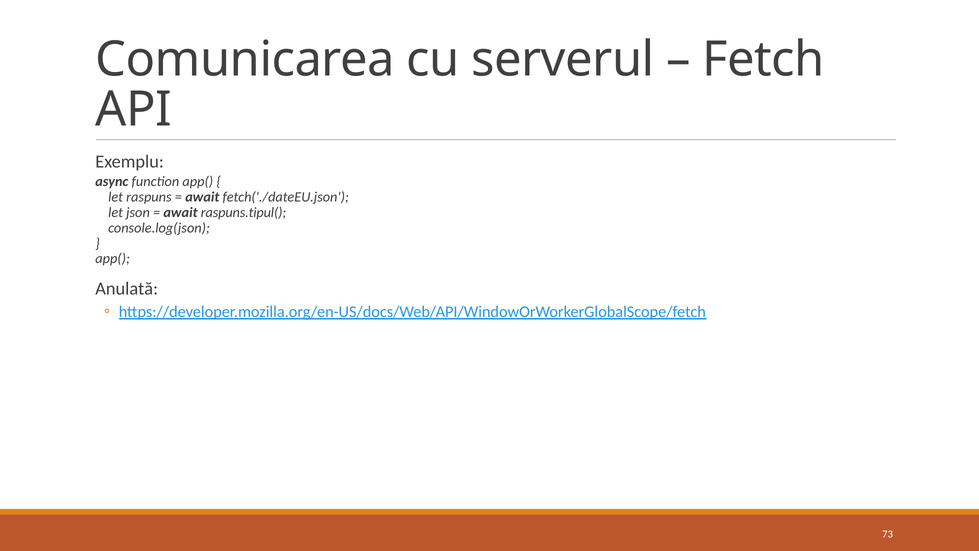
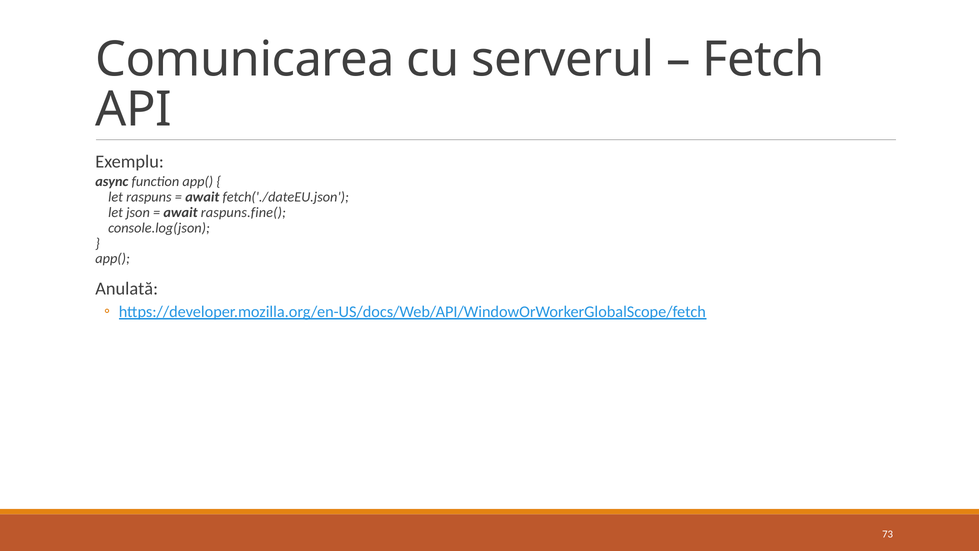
raspuns.tipul(: raspuns.tipul( -> raspuns.fine( (243, 212)
